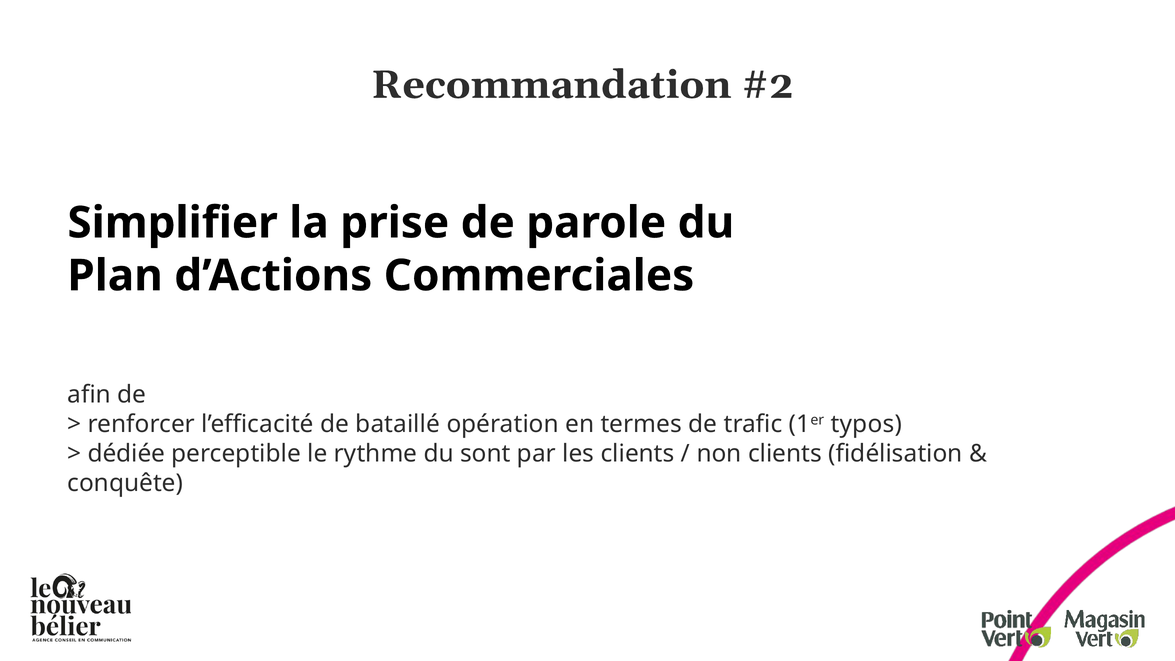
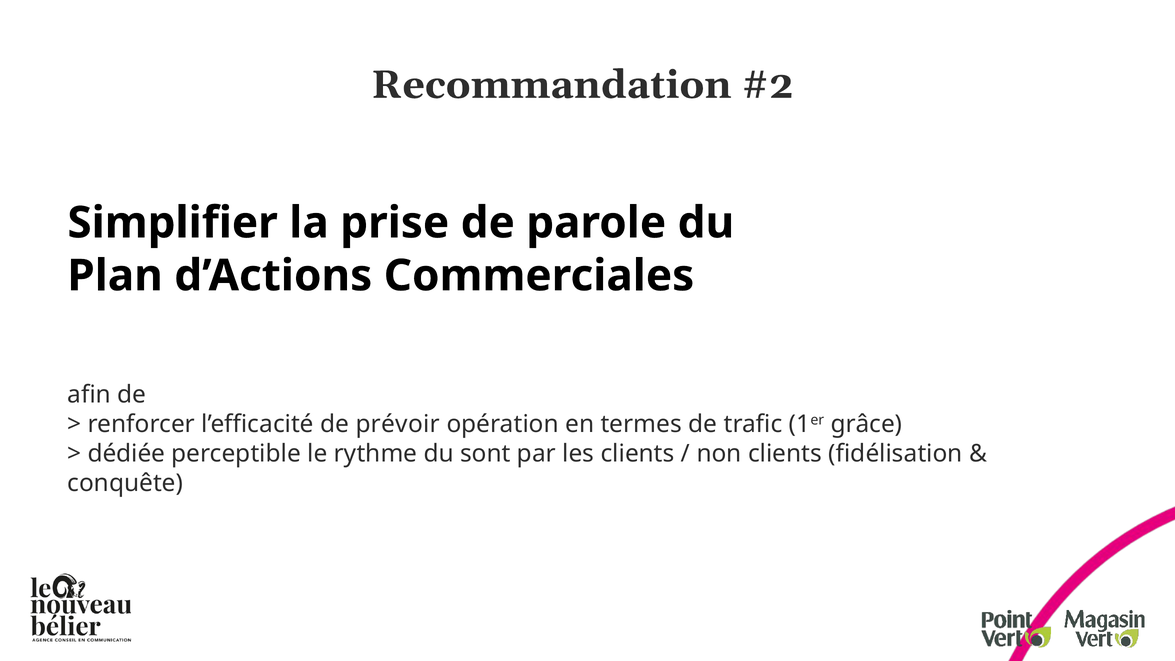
bataillé: bataillé -> prévoir (398, 424)
typos: typos -> grâce (866, 424)
